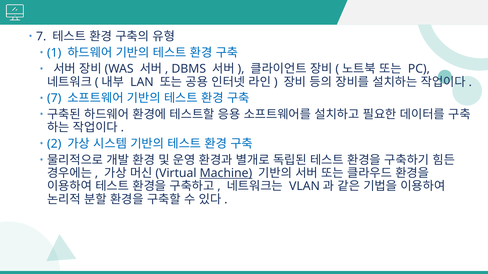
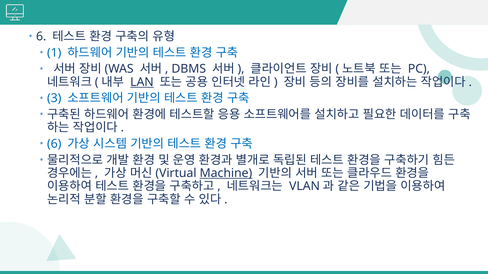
7: 7 -> 6 (41, 37)
LAN underline: none -> present (142, 82)
7: 7 -> 3 (54, 98)
2: 2 -> 6 (54, 144)
